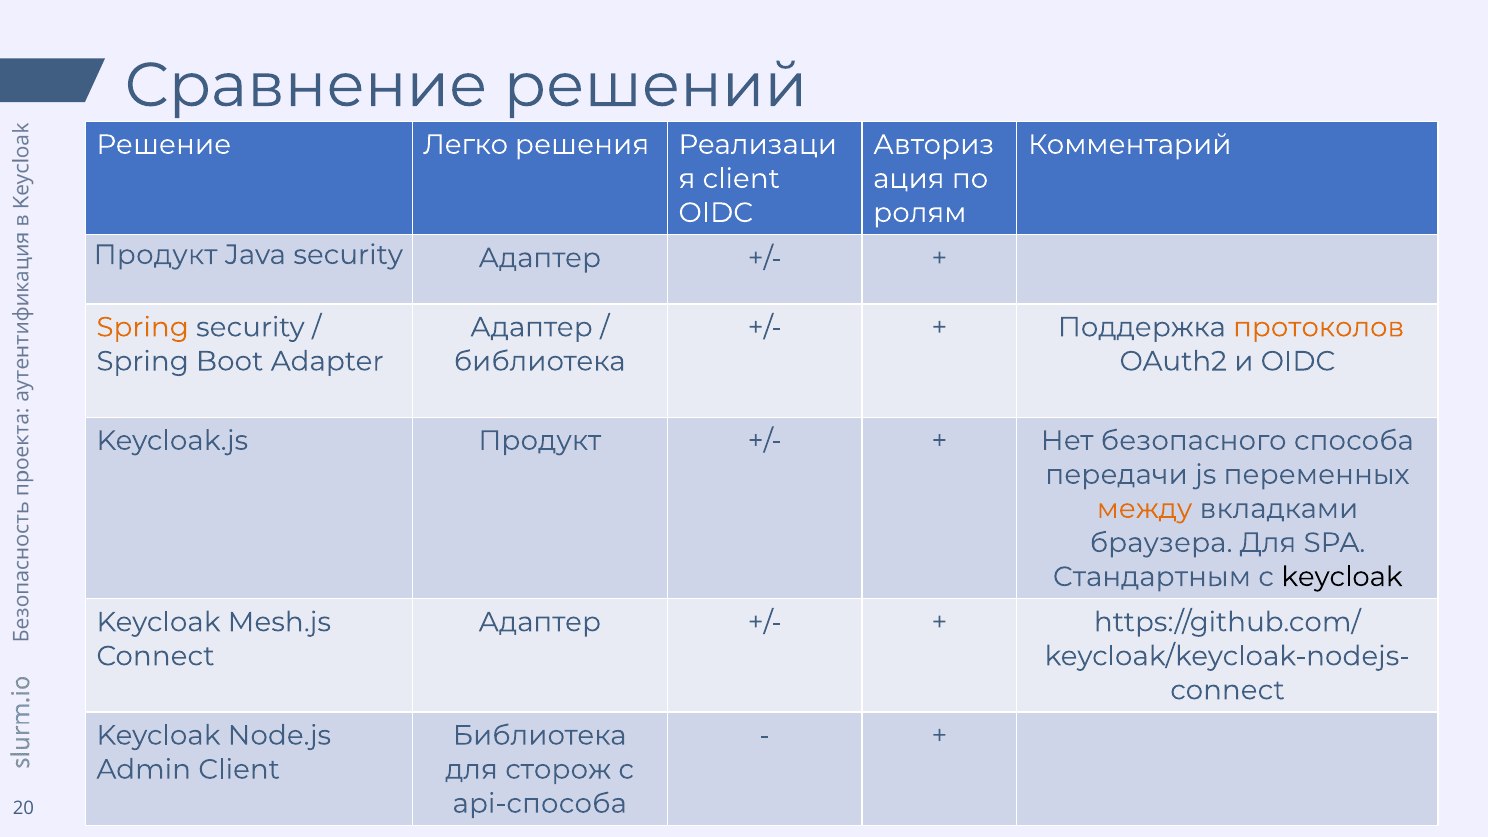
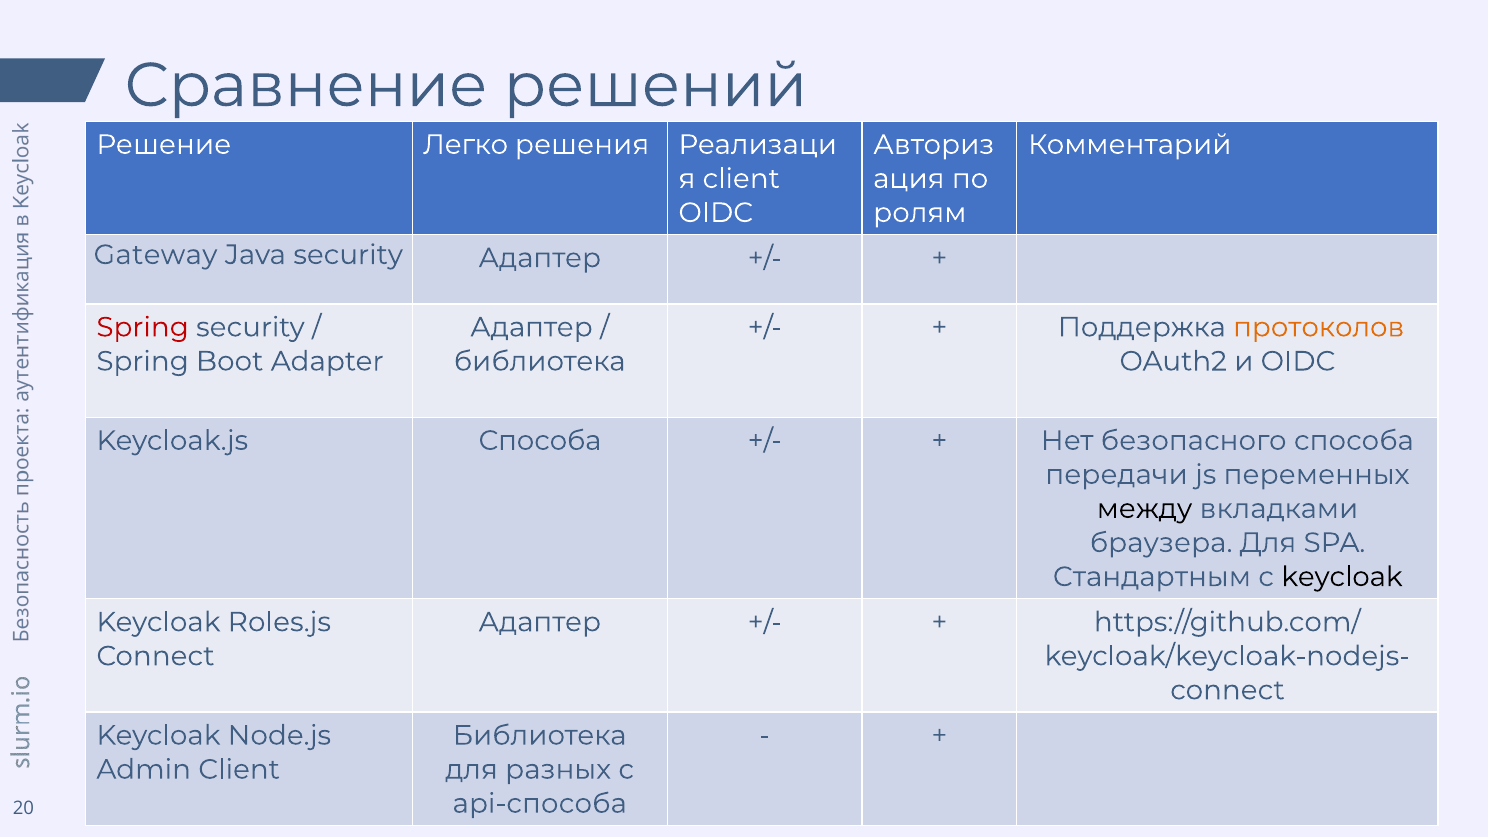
Продукт: Продукт -> Gateway (155, 255)
Spring colour: orange -> red (143, 327)
Keycloak.js Продукт: Продукт -> Способа (540, 441)
между colour: orange -> black (1145, 509)
Mesh.js: Mesh.js -> Roles.js (279, 622)
сторож: сторож -> разных (558, 769)
